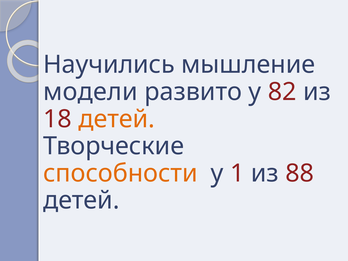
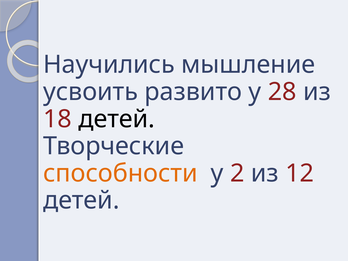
модели: модели -> усвоить (91, 92)
82: 82 -> 28 (282, 92)
детей colour: orange -> black (117, 119)
1: 1 -> 2 (237, 173)
88: 88 -> 12 (300, 173)
